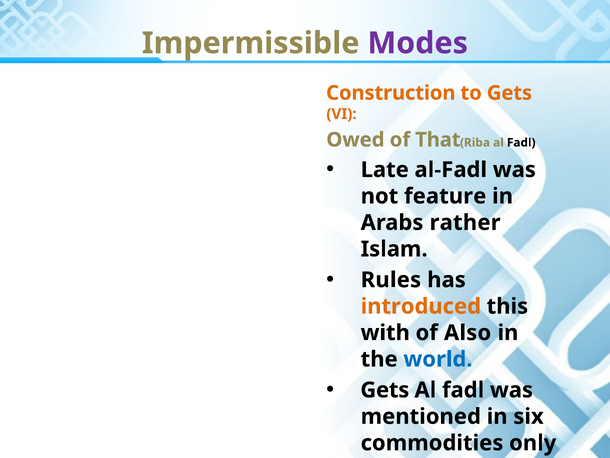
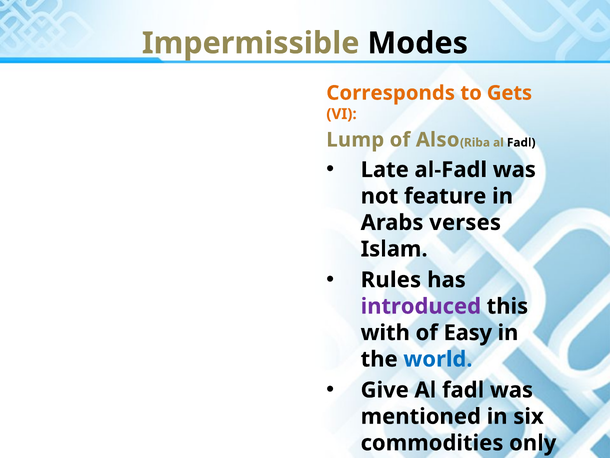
Modes colour: purple -> black (418, 43)
Construction: Construction -> Corresponds (391, 93)
Owed: Owed -> Lump (355, 140)
That: That -> Also (438, 140)
rather: rather -> verses (465, 222)
introduced colour: orange -> purple (421, 306)
Also: Also -> Easy (468, 332)
Gets: Gets -> Give (385, 390)
